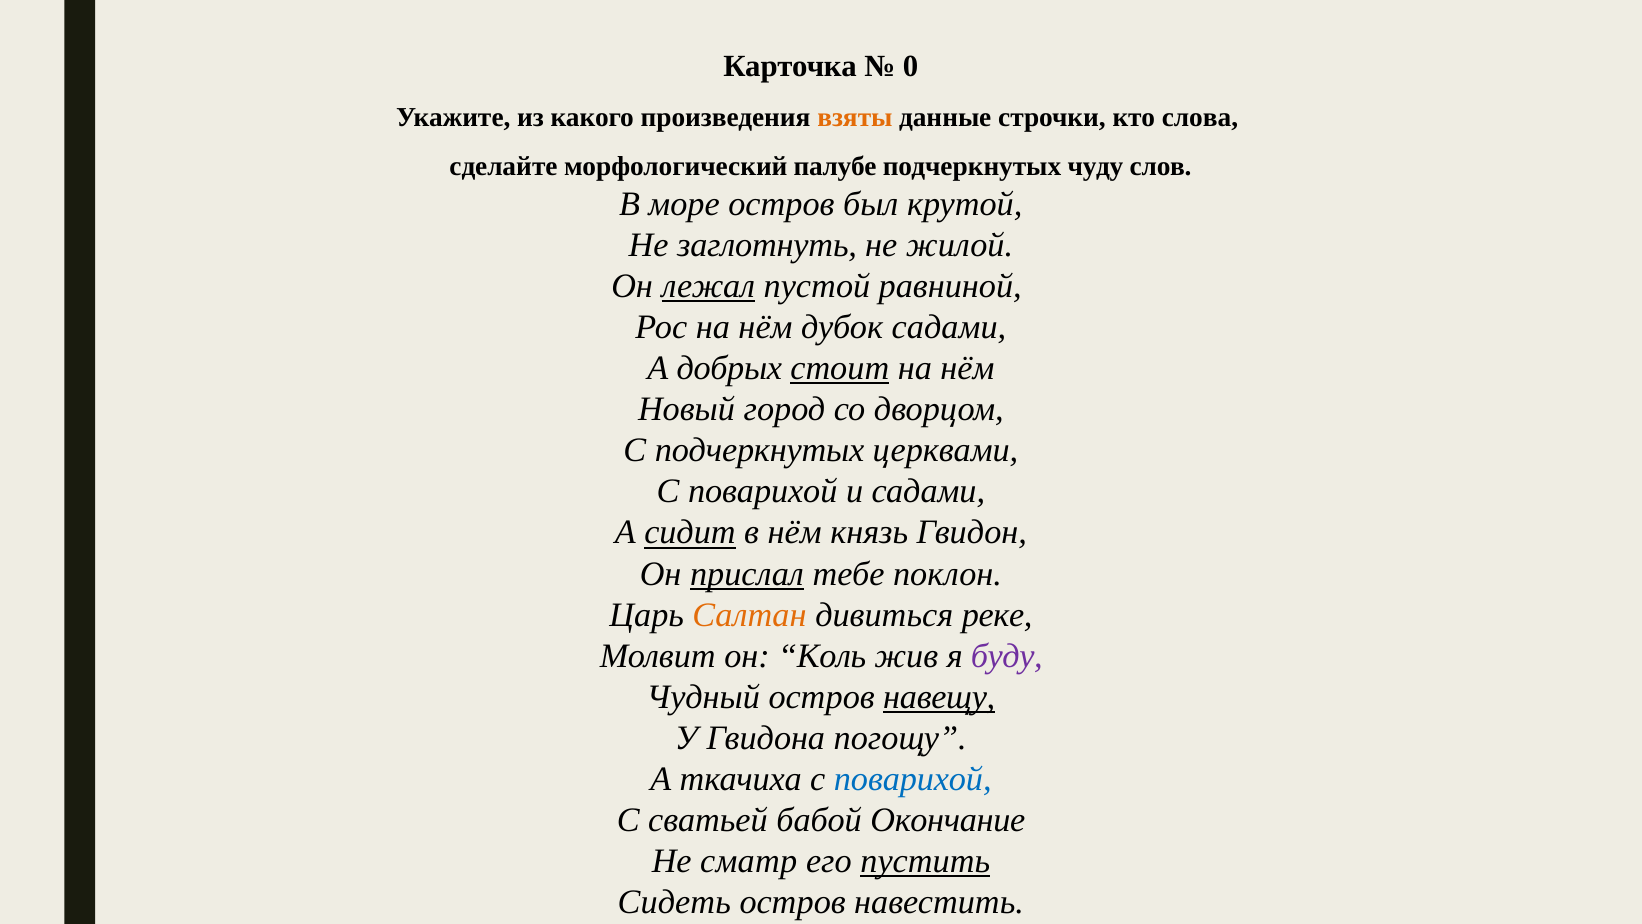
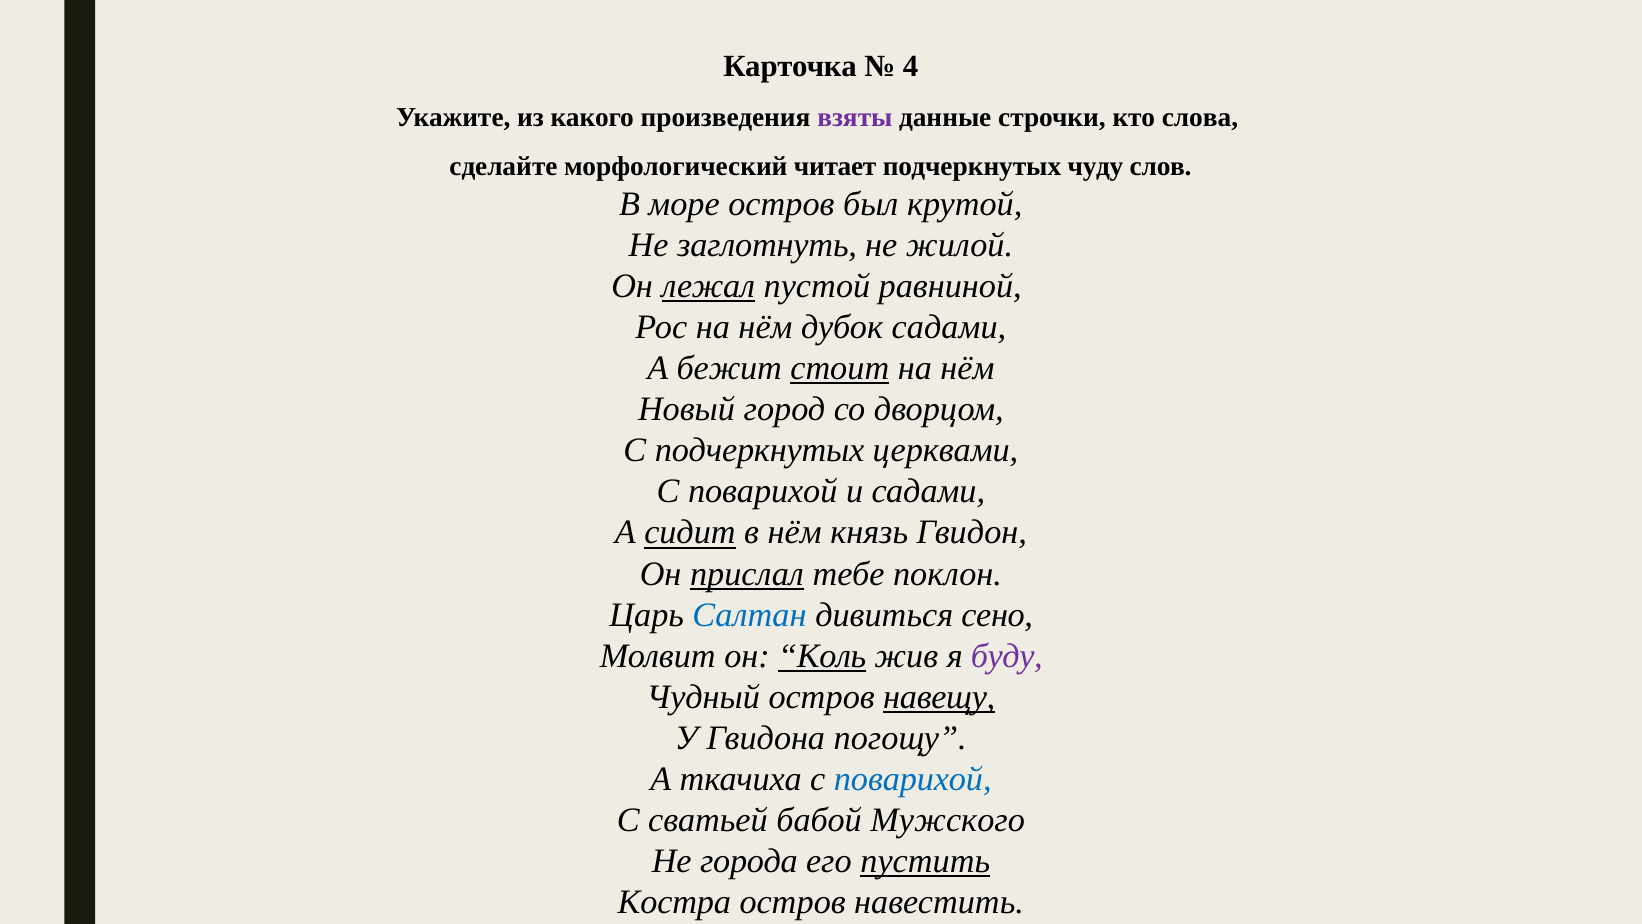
0: 0 -> 4 (911, 66)
взяты colour: orange -> purple (855, 117)
палубе: палубе -> читает (835, 166)
добрых: добрых -> бежит (729, 368)
Салтан colour: orange -> blue (750, 615)
реке: реке -> сено (997, 615)
Коль underline: none -> present (822, 656)
Окончание: Окончание -> Мужского (948, 820)
сматр: сматр -> города (749, 861)
Сидеть: Сидеть -> Костра (674, 902)
